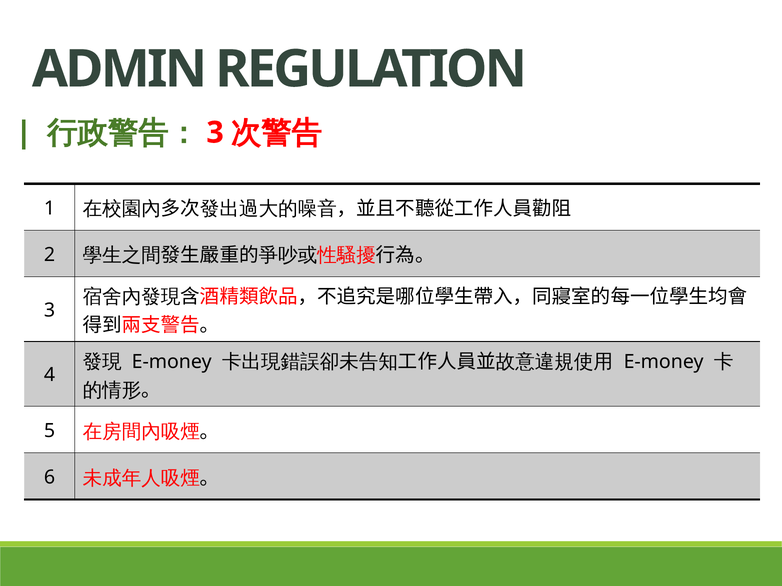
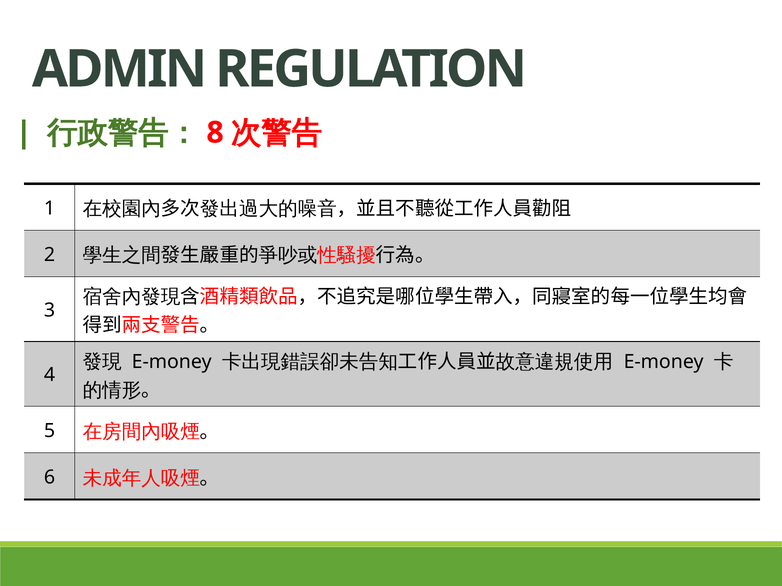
3: 3 -> 8 (215, 133)
